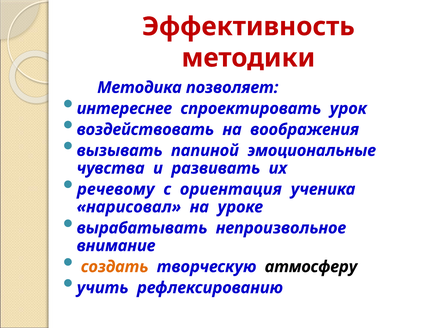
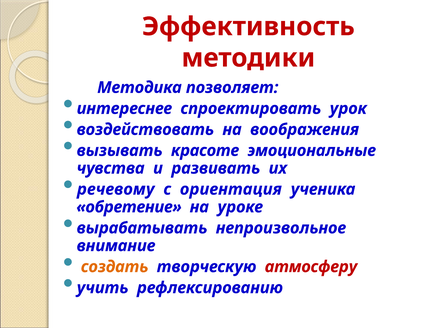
папиной: папиной -> красоте (205, 151)
нарисовал: нарисовал -> обретение (129, 207)
атмосферу colour: black -> red (311, 267)
